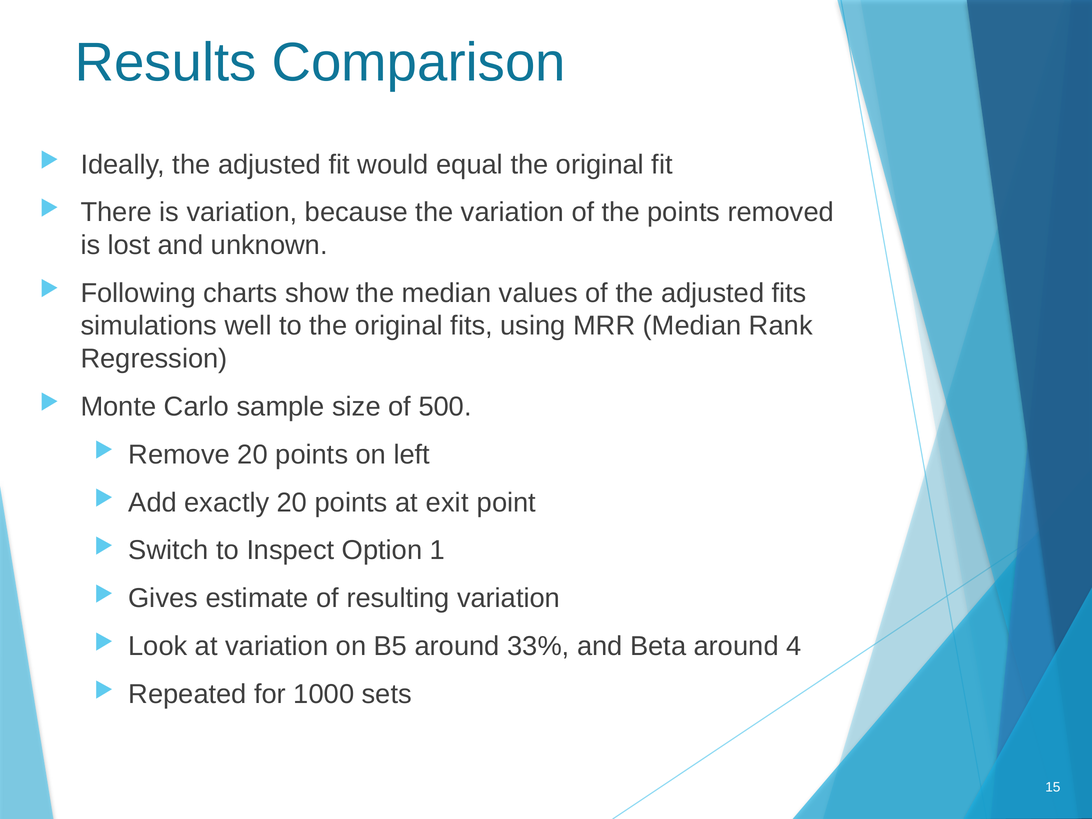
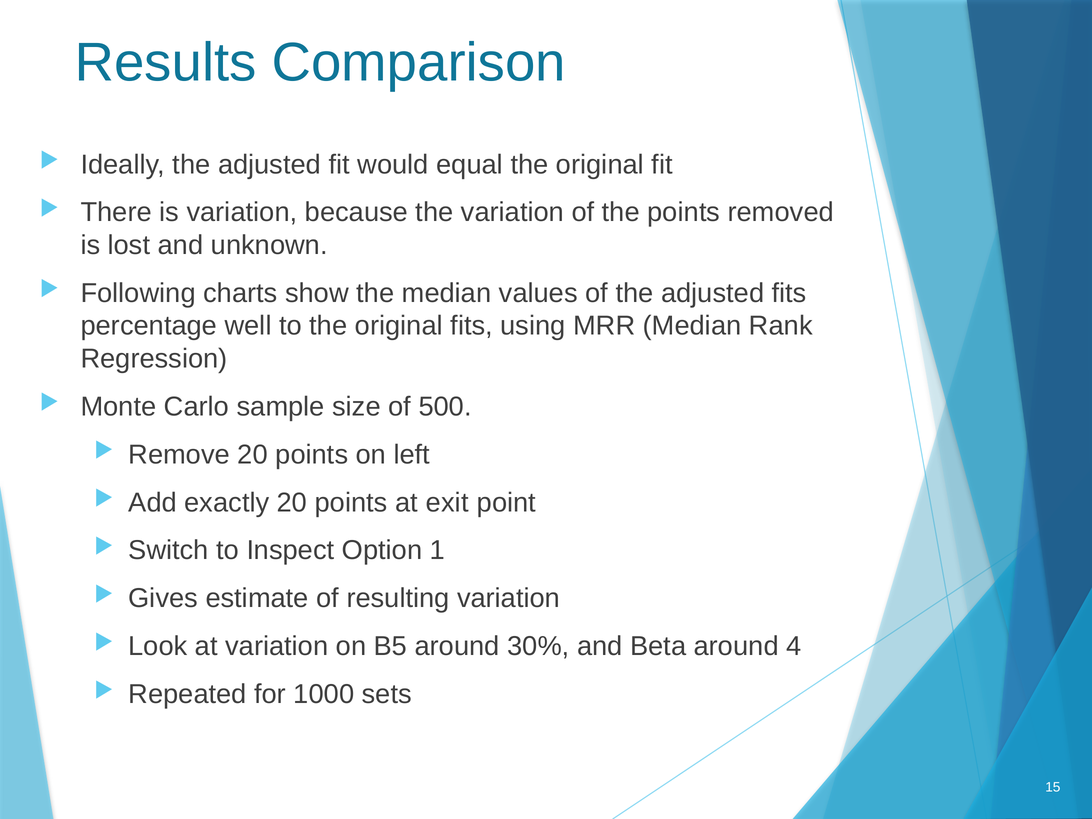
simulations: simulations -> percentage (149, 326)
33%: 33% -> 30% (538, 646)
